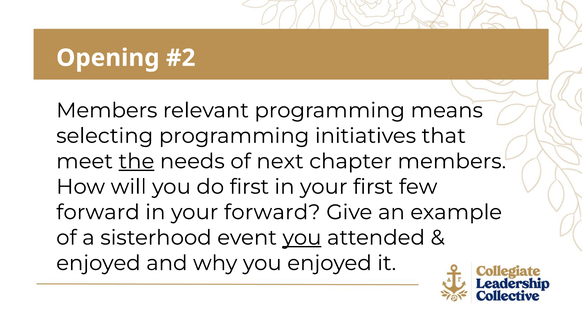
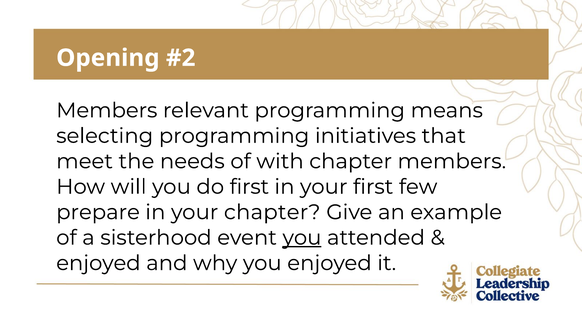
the underline: present -> none (136, 161)
next: next -> with (280, 161)
forward: forward -> prepare (98, 212)
your forward: forward -> chapter (272, 212)
